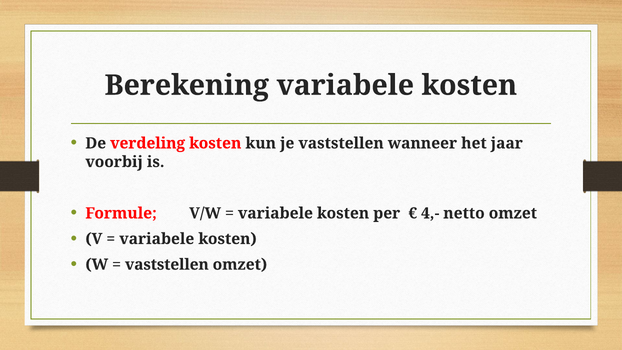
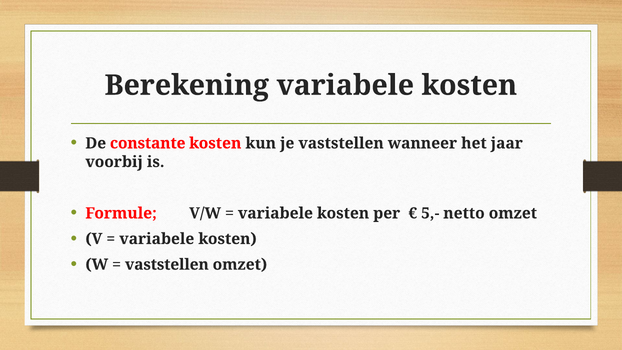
verdeling: verdeling -> constante (148, 143)
4,-: 4,- -> 5,- (430, 213)
